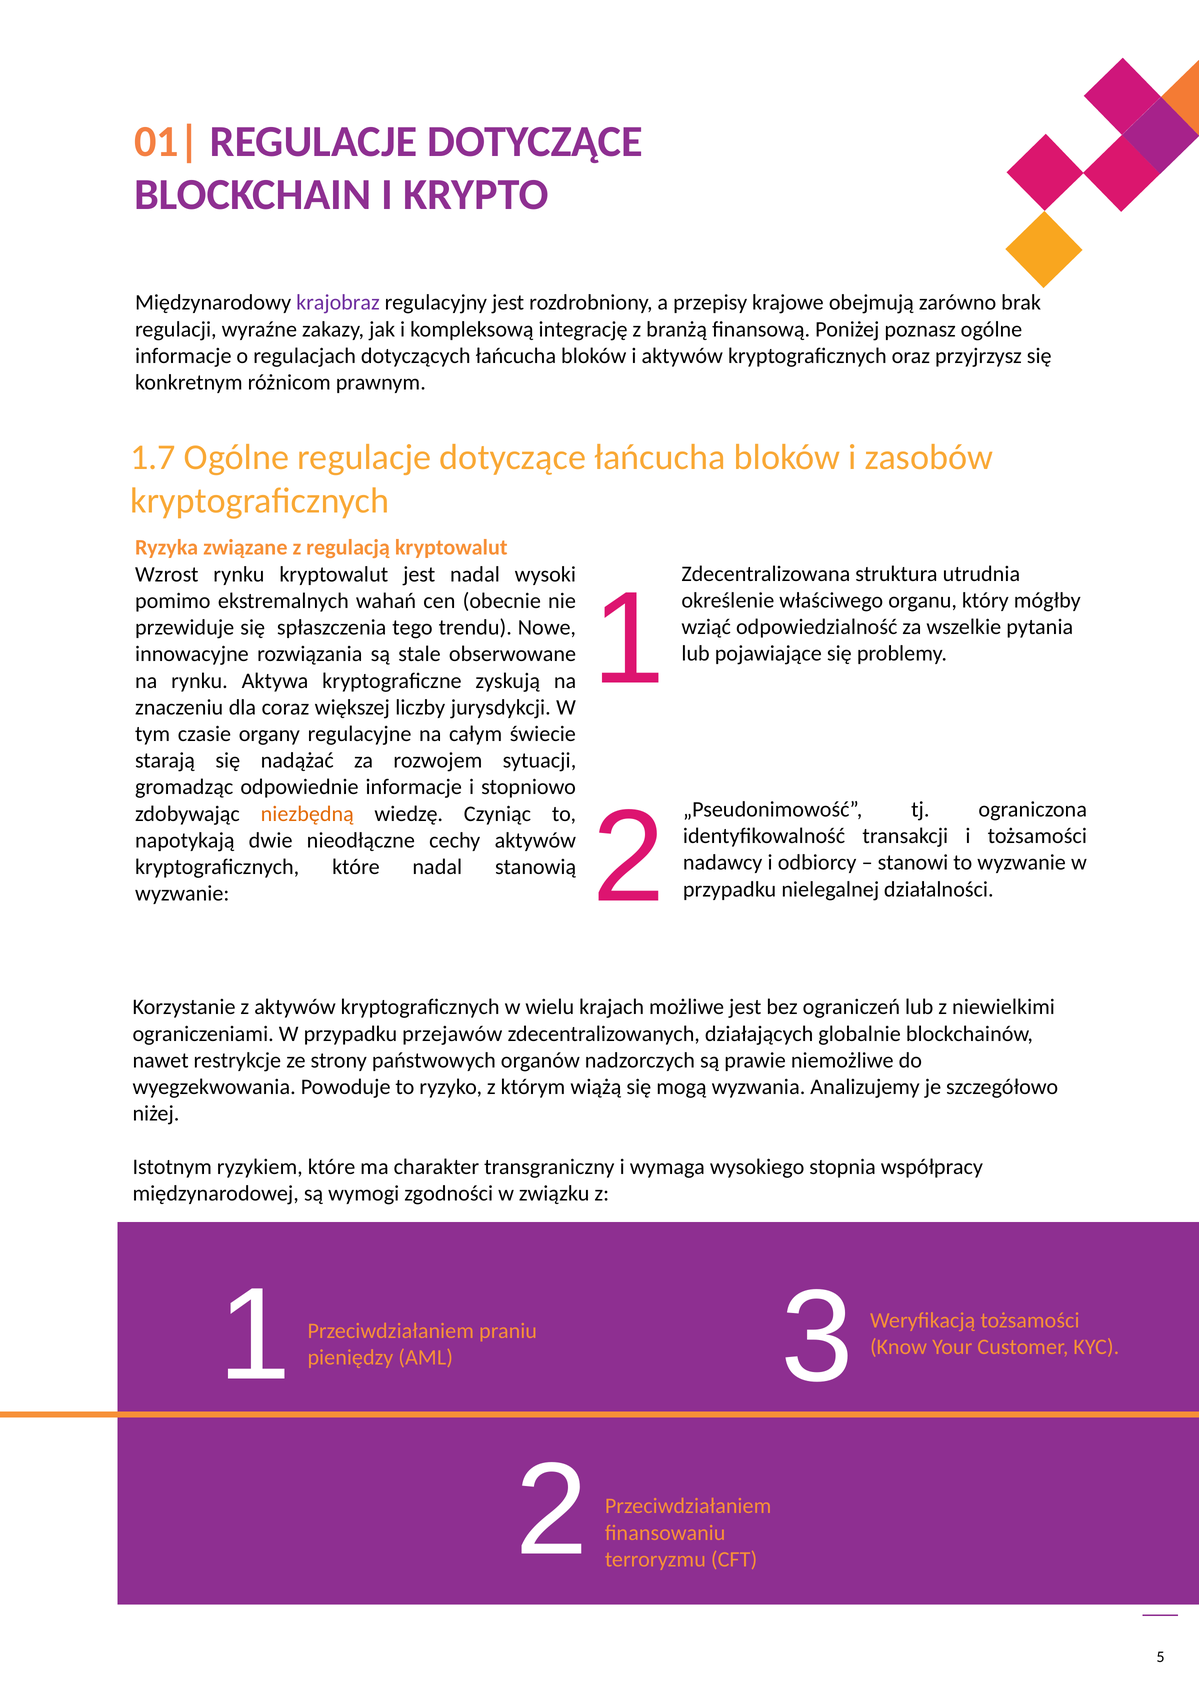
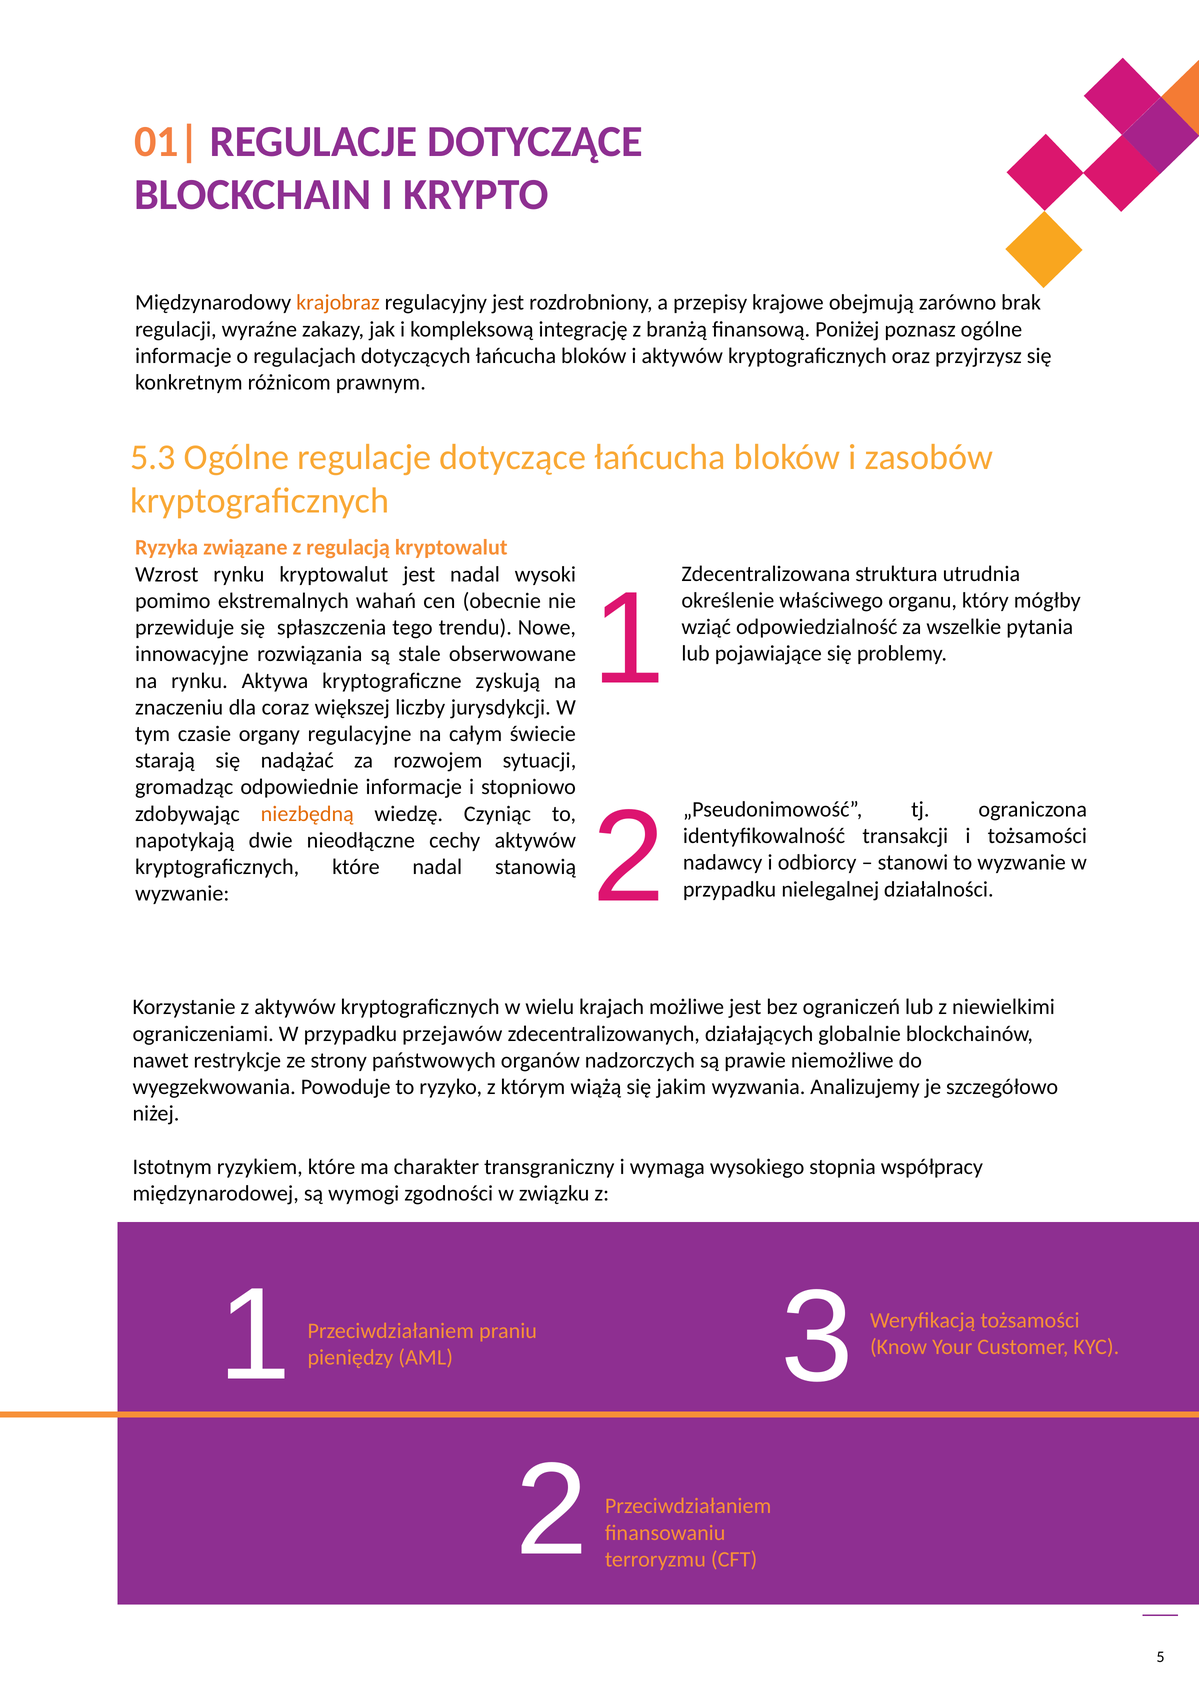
krajobraz colour: purple -> orange (338, 303)
1.7: 1.7 -> 5.3 (153, 457)
mogą: mogą -> jakim (681, 1087)
